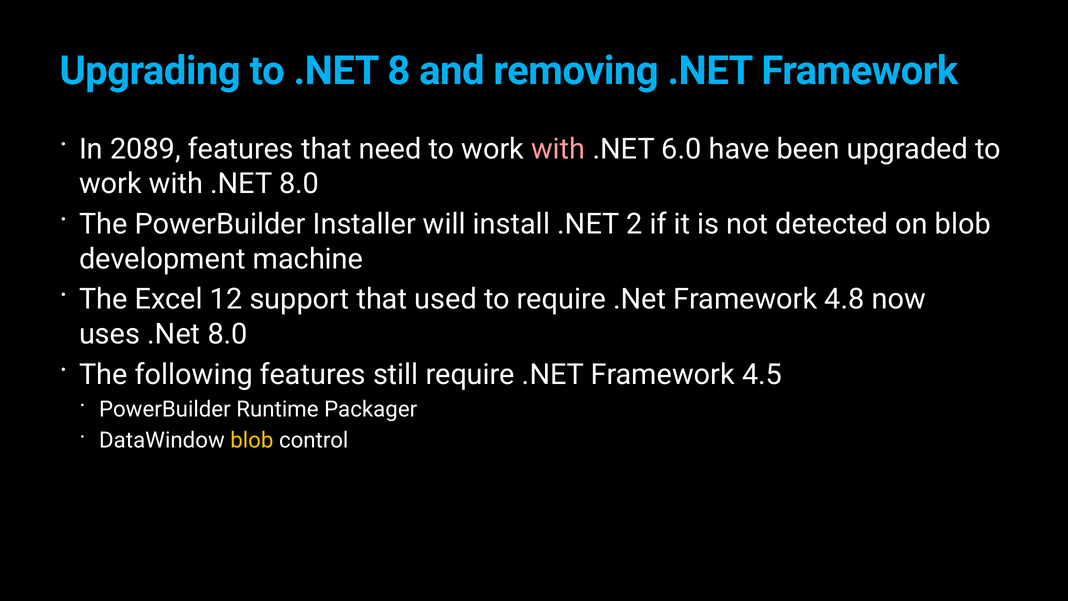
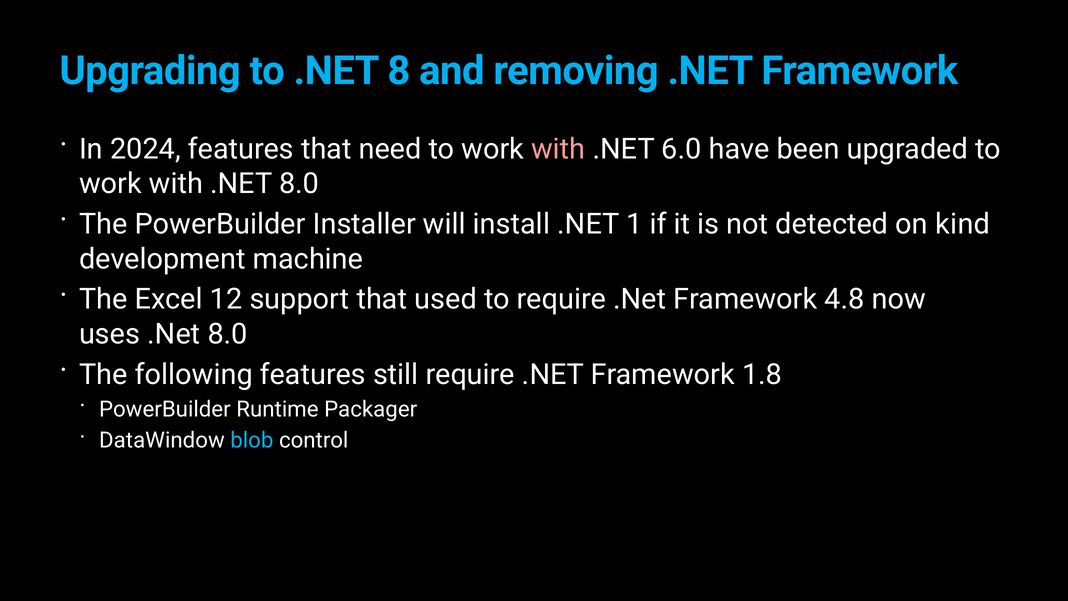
2089: 2089 -> 2024 (145, 149)
2: 2 -> 1 (634, 224)
on blob: blob -> kind (963, 224)
4.5: 4.5 -> 1.8 (762, 374)
blob colour: yellow -> light blue (252, 440)
